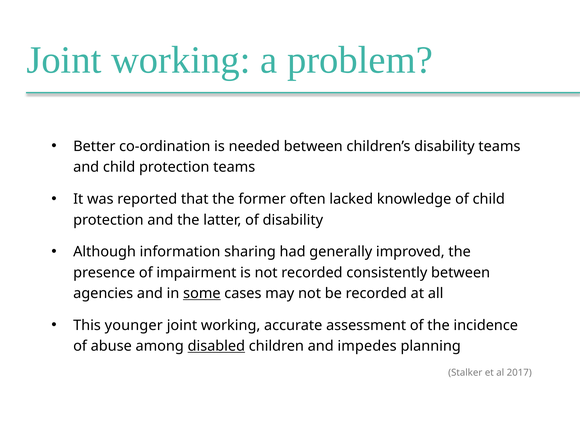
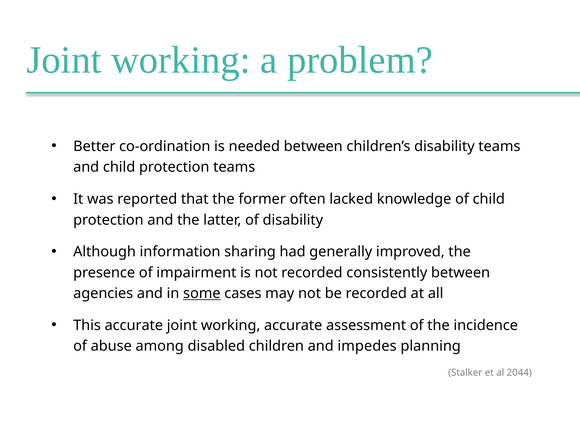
This younger: younger -> accurate (134, 325)
disabled underline: present -> none (216, 346)
2017: 2017 -> 2044 (519, 373)
